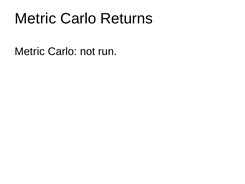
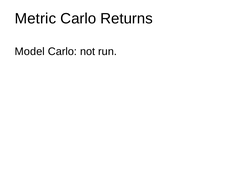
Metric: Metric -> Model (30, 51)
